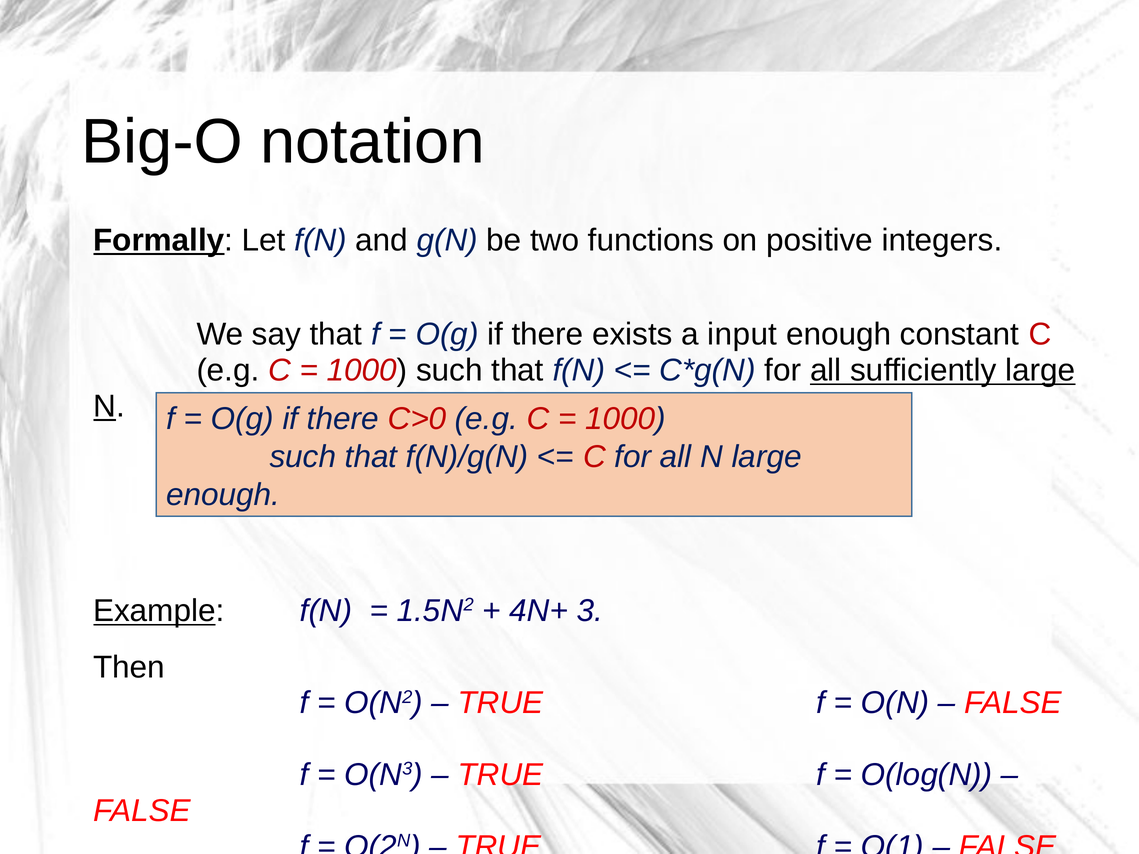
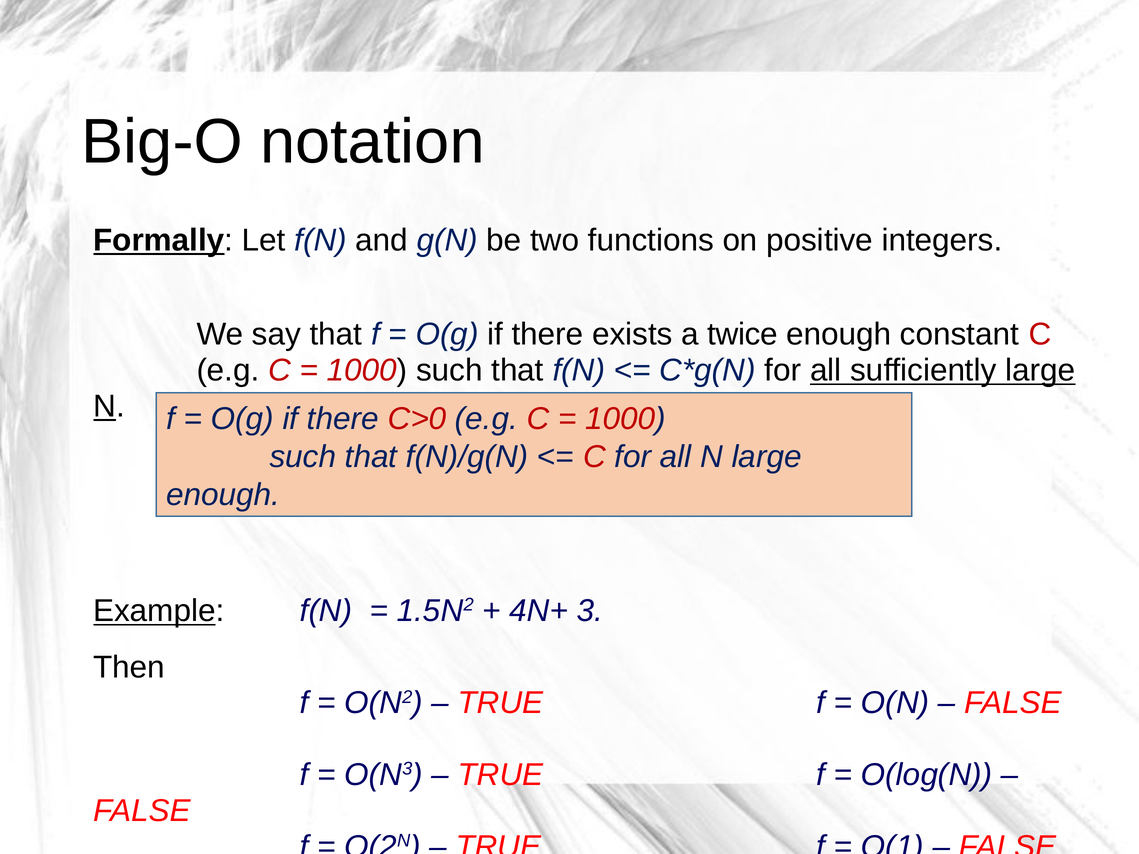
input: input -> twice (743, 334)
